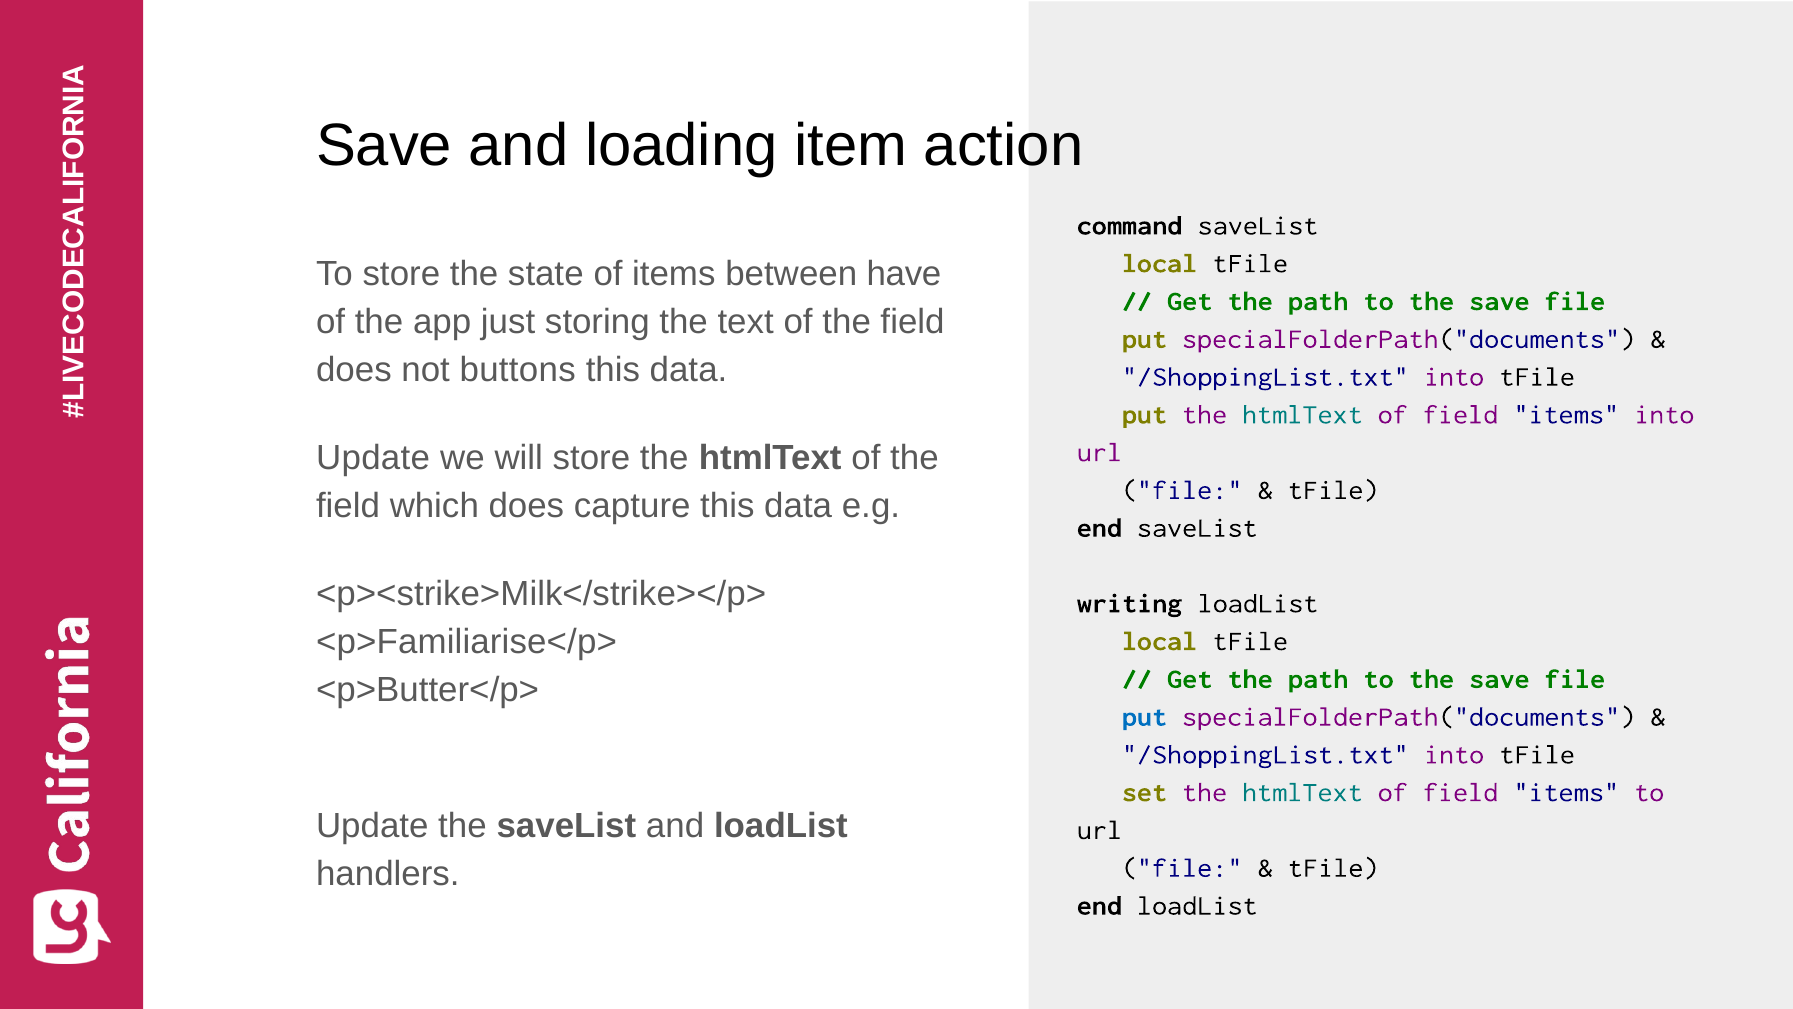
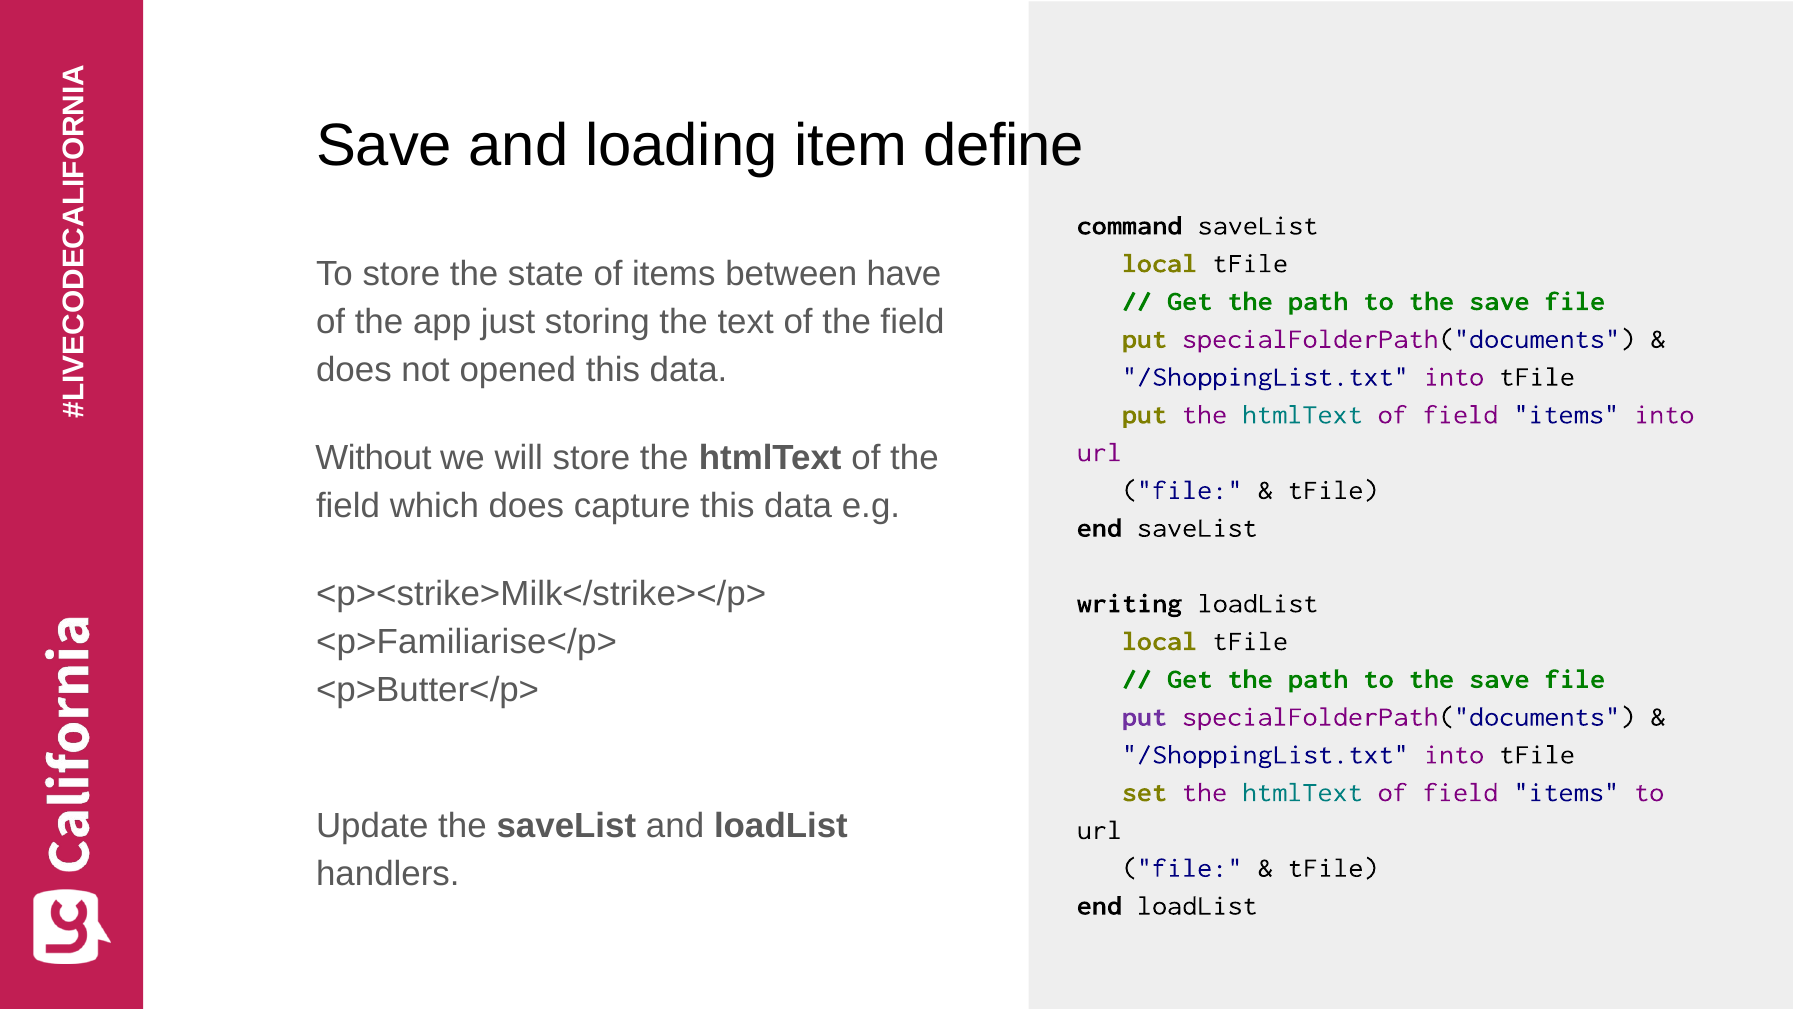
action: action -> define (1004, 145)
buttons: buttons -> opened (518, 370)
Update: Update -> Without (373, 457)
put colour: blue -> purple (1145, 716)
